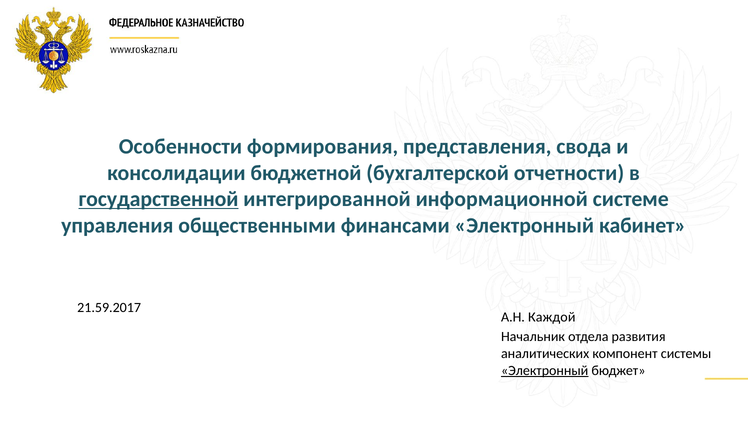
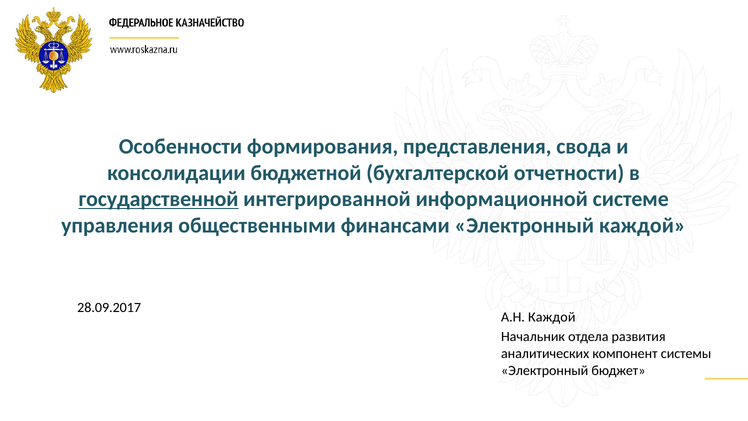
Электронный кабинет: кабинет -> каждой (642, 225)
21.59.2017: 21.59.2017 -> 28.09.2017 (109, 308)
Электронный underline: present -> none (545, 370)
